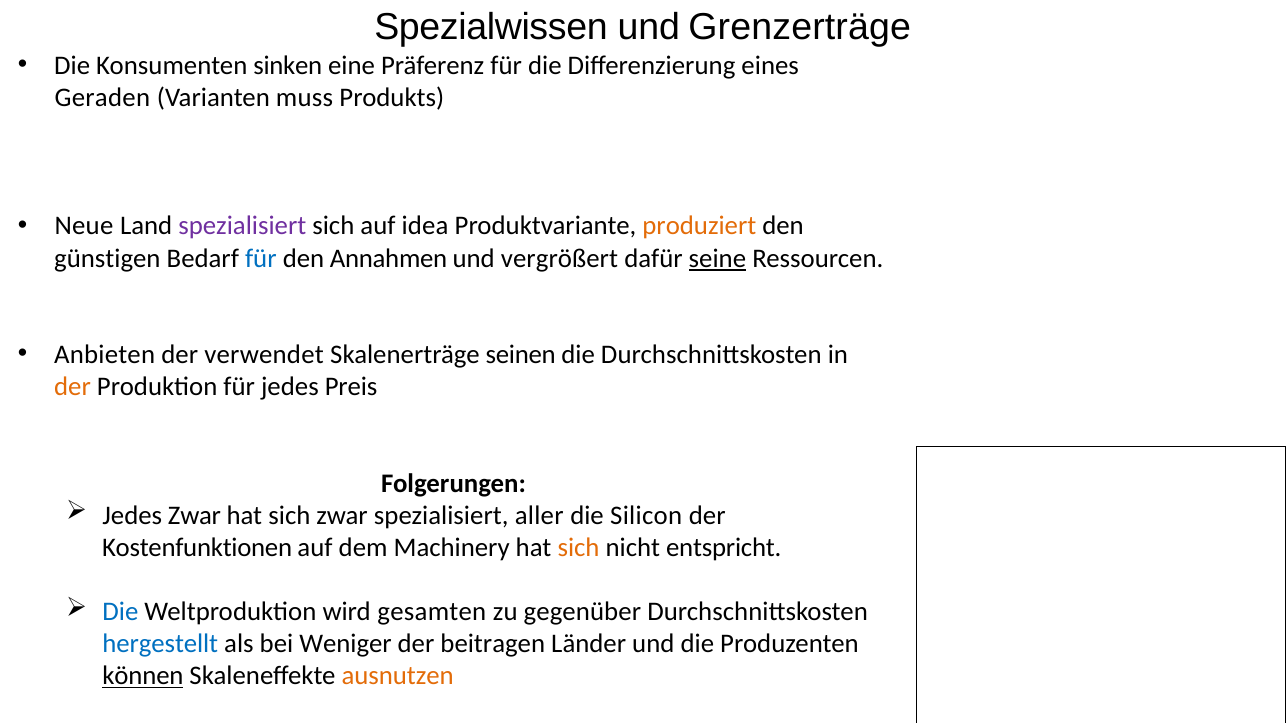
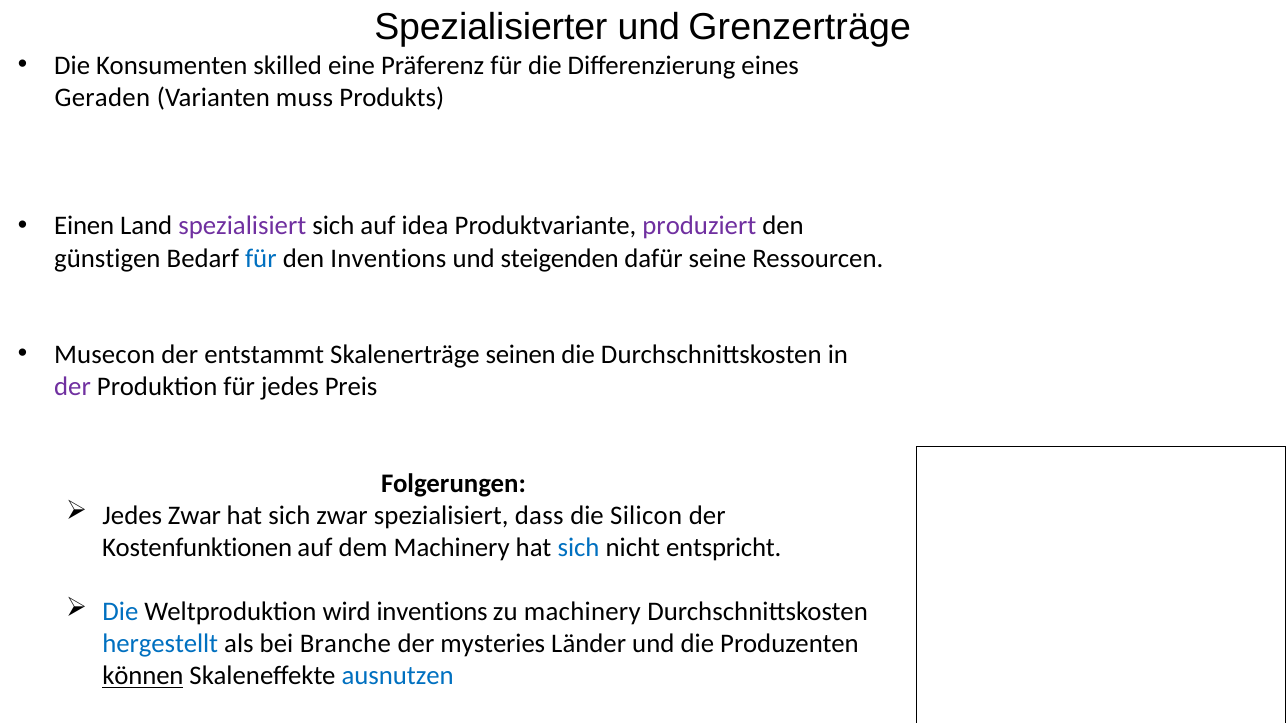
Spezialwissen: Spezialwissen -> Spezialisierter (491, 27)
sinken: sinken -> skilled (288, 65)
Neue: Neue -> Einen (84, 226)
produziert colour: orange -> purple (699, 226)
den Annahmen: Annahmen -> Inventions (388, 258)
vergrößert: vergrößert -> steigenden (560, 258)
seine underline: present -> none (717, 258)
Anbieten: Anbieten -> Musecon (105, 355)
verwendet: verwendet -> entstammt (264, 355)
der colour: orange -> purple (73, 387)
aller: aller -> dass (539, 516)
sich colour: orange -> blue (579, 548)
wird gesamten: gesamten -> inventions (432, 612)
zu gegenüber: gegenüber -> machinery (582, 612)
Weniger: Weniger -> Branche (345, 644)
beitragen: beitragen -> mysteries (493, 644)
ausnutzen colour: orange -> blue (398, 676)
